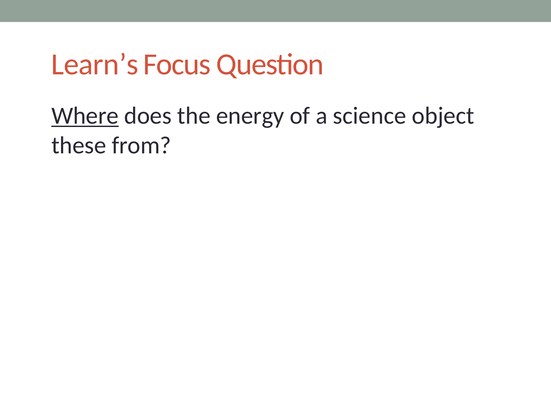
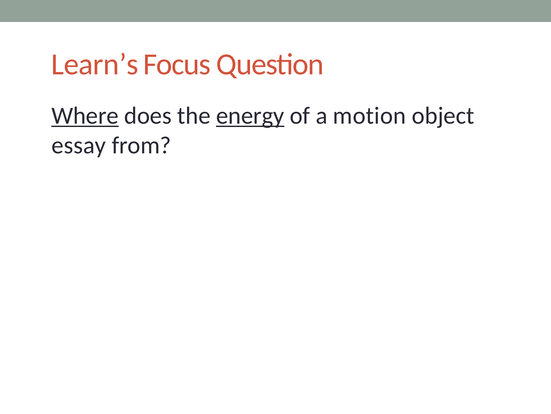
energy underline: none -> present (250, 116)
science: science -> motion (370, 116)
these: these -> essay (79, 145)
